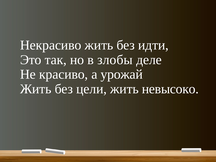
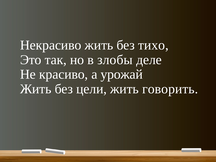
идти: идти -> тихо (153, 45)
невысоко: невысоко -> говорить (170, 89)
